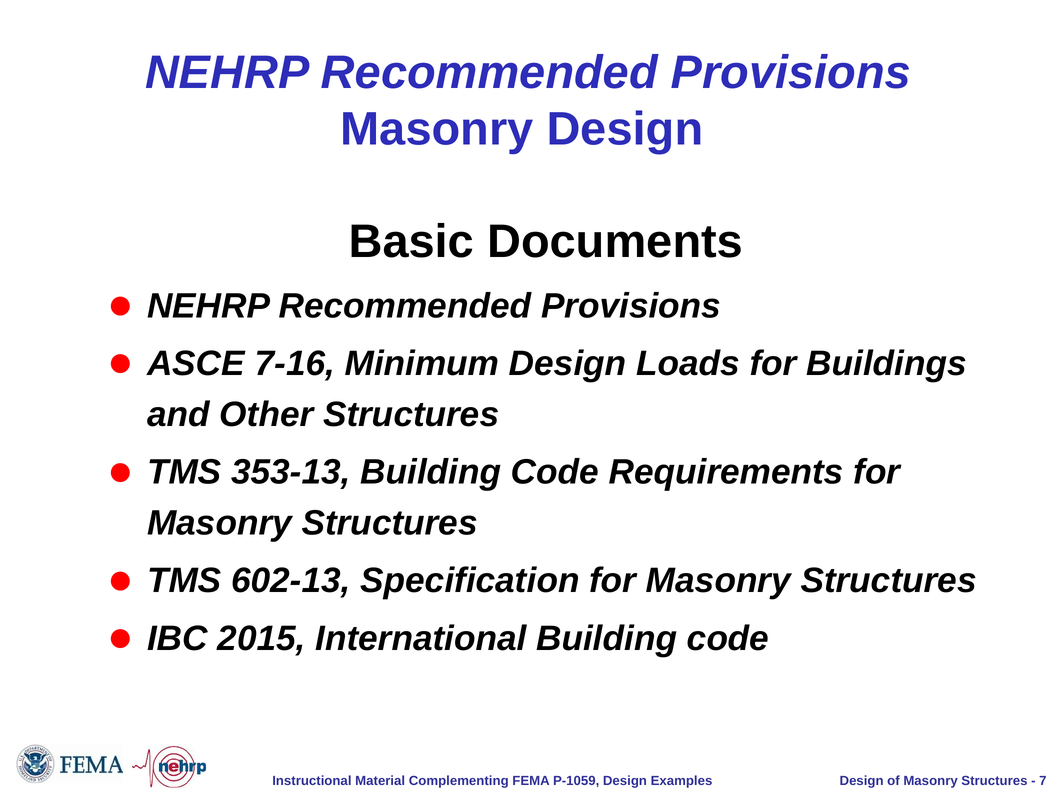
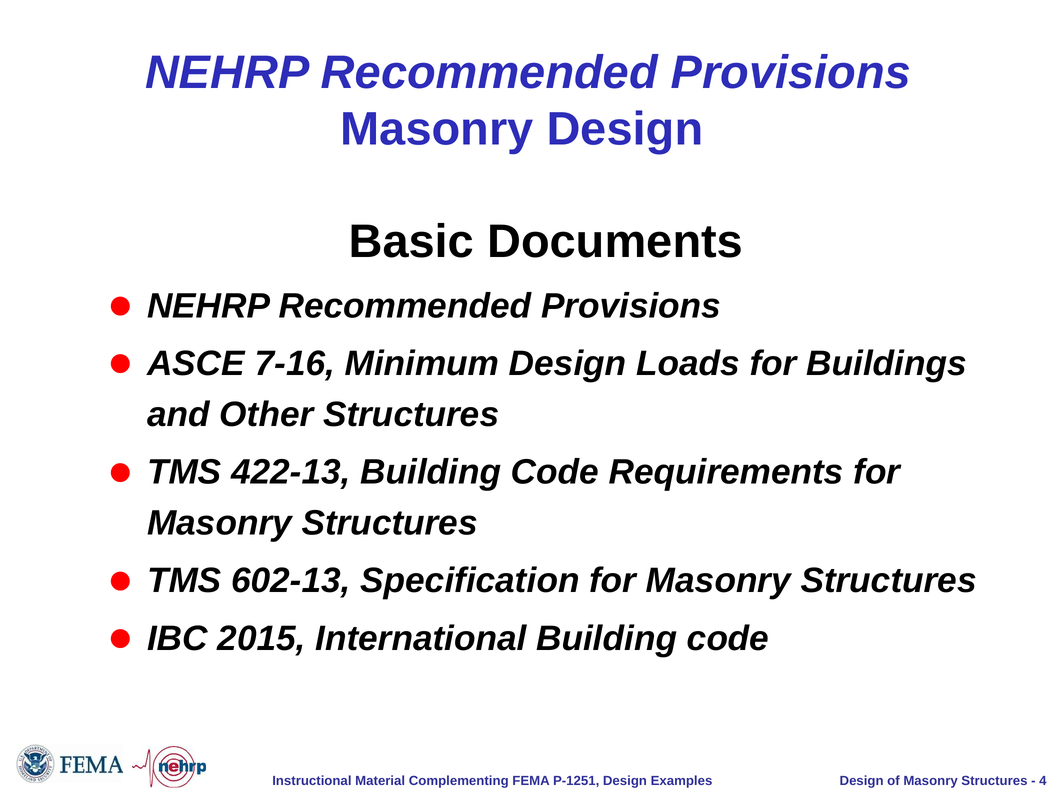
353-13: 353-13 -> 422-13 (291, 472)
P-1059: P-1059 -> P-1251 (576, 780)
7: 7 -> 4 (1043, 780)
